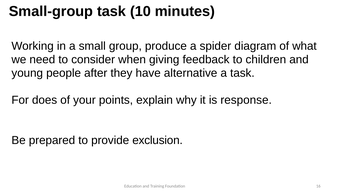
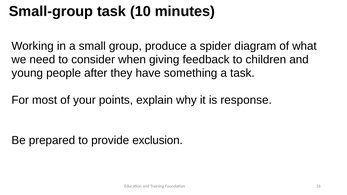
alternative: alternative -> something (191, 73)
does: does -> most (45, 100)
